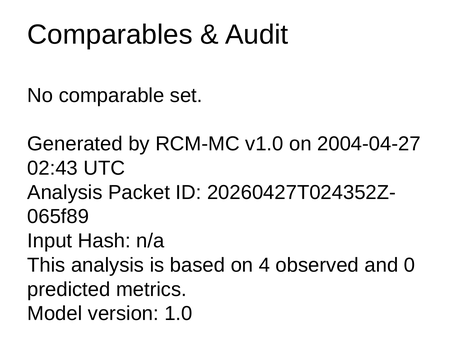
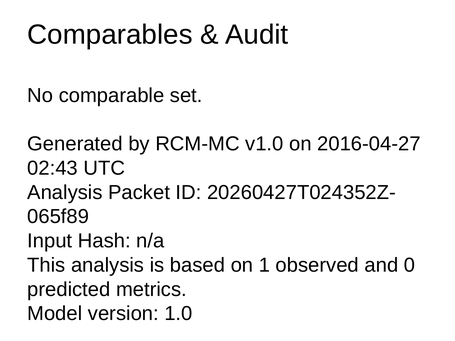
2004-04-27: 2004-04-27 -> 2016-04-27 (369, 144)
4: 4 -> 1 (264, 265)
